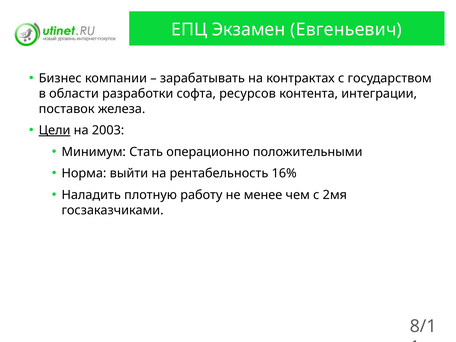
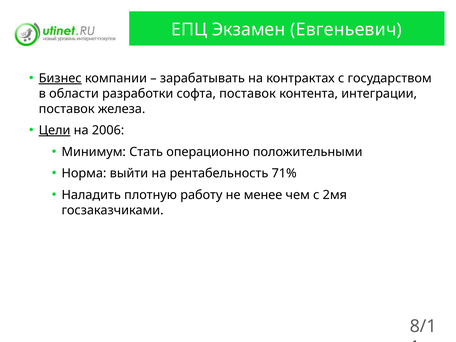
Бизнес underline: none -> present (60, 78)
софта ресурсов: ресурсов -> поставок (248, 94)
2003: 2003 -> 2006 (108, 130)
16%: 16% -> 71% (284, 173)
